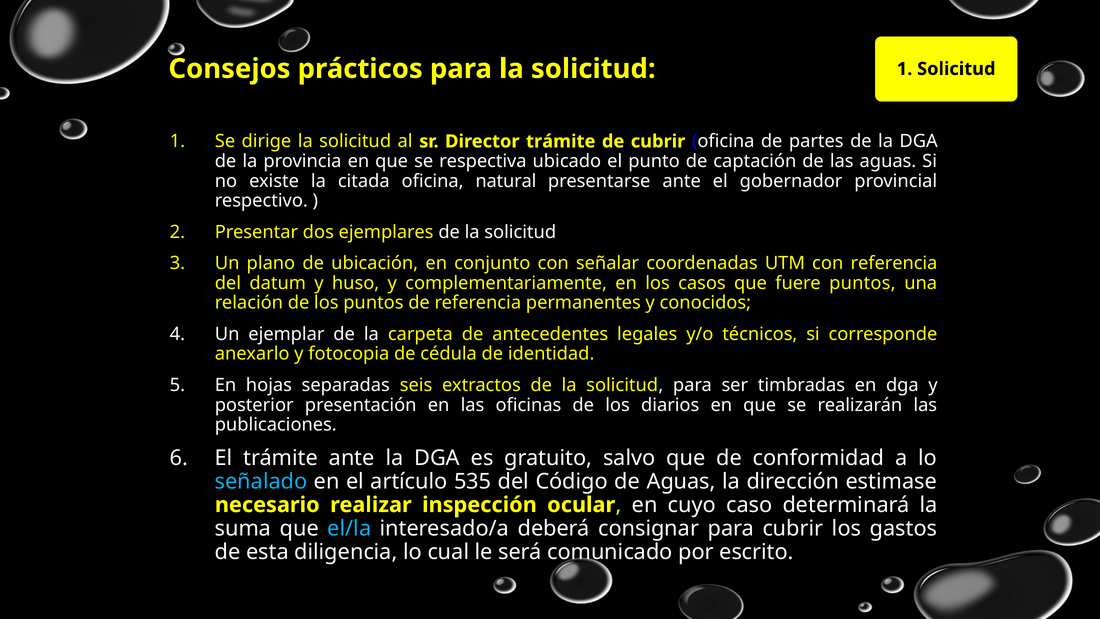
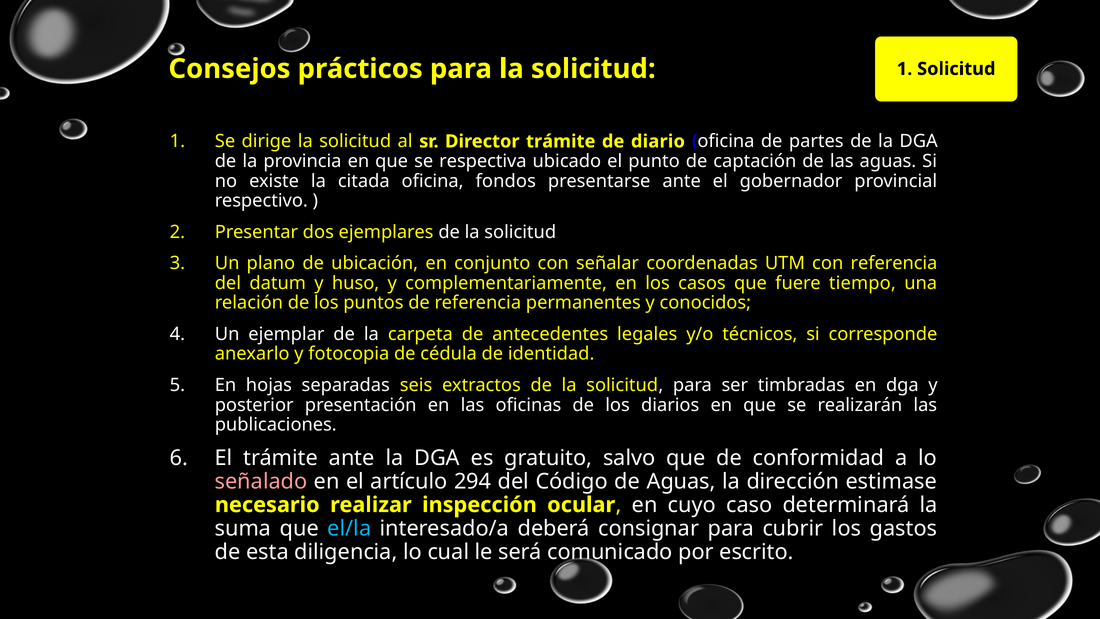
de cubrir: cubrir -> diario (658, 141)
natural: natural -> fondos (506, 181)
fuere puntos: puntos -> tiempo (862, 283)
señalado colour: light blue -> pink (261, 481)
535: 535 -> 294 (473, 481)
